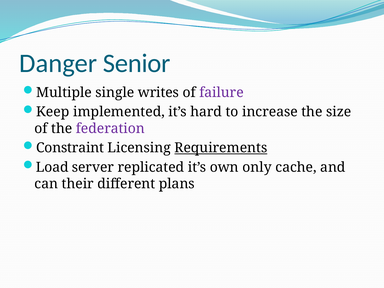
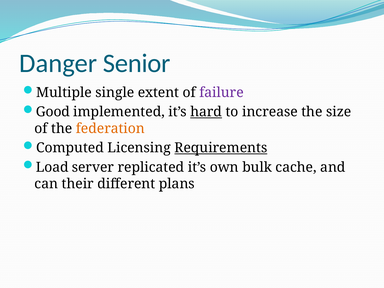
writes: writes -> extent (158, 92)
Keep: Keep -> Good (53, 112)
hard underline: none -> present (206, 112)
federation colour: purple -> orange (110, 128)
Constraint: Constraint -> Computed (70, 148)
only: only -> bulk (257, 167)
